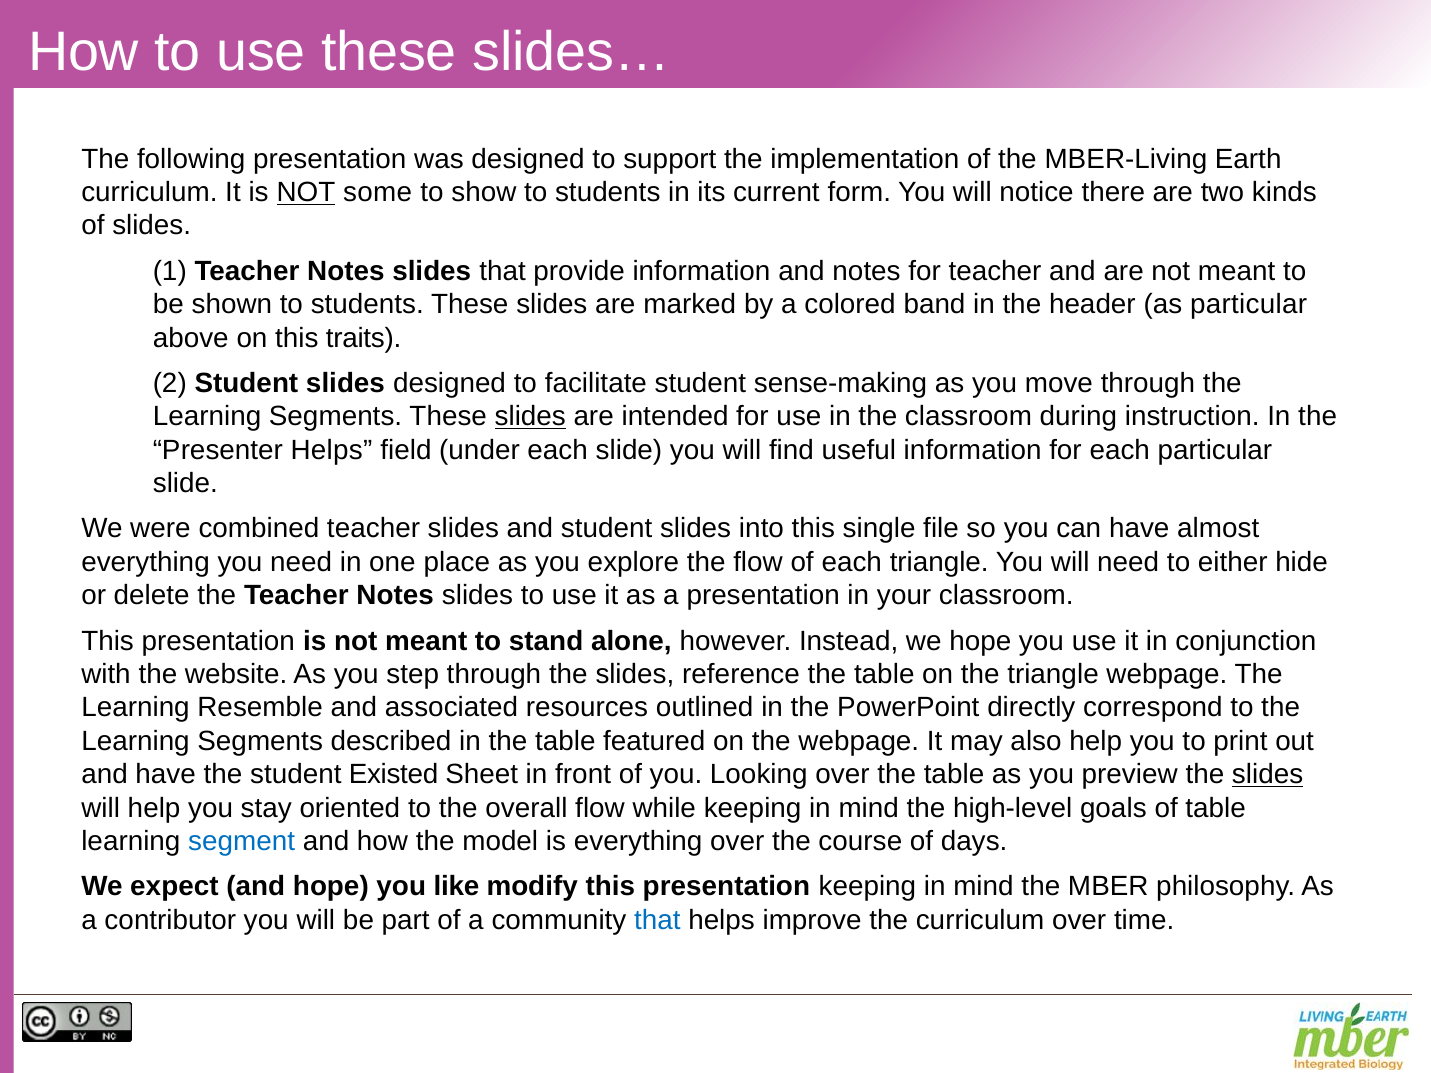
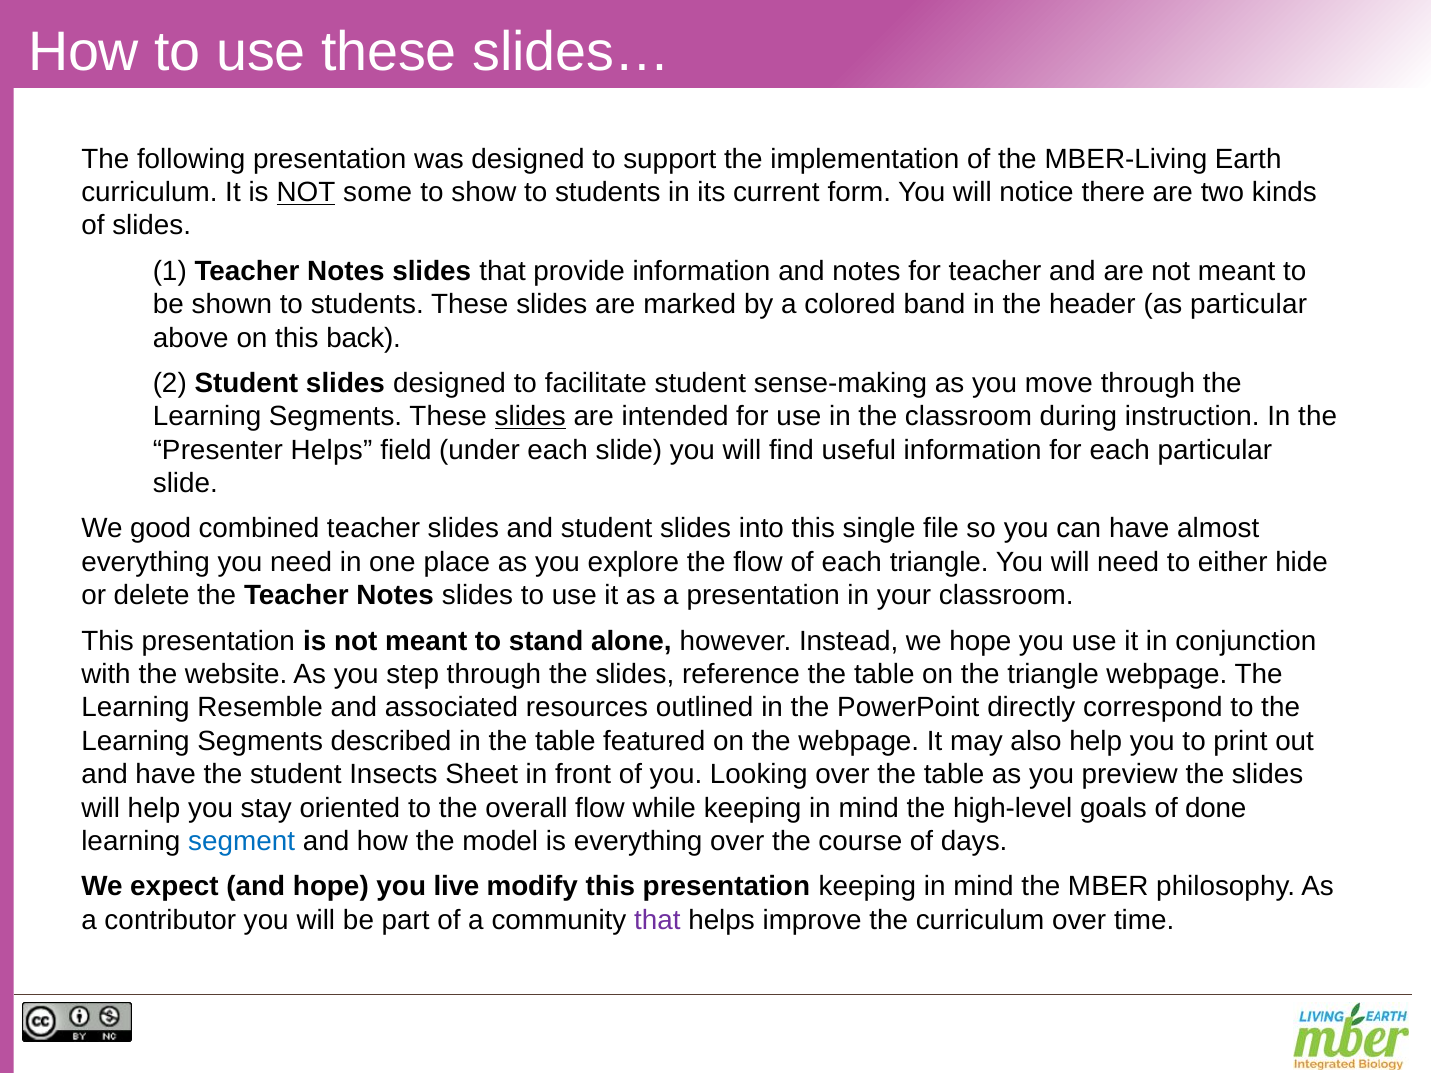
traits: traits -> back (364, 338)
were: were -> good (161, 529)
Existed: Existed -> Insects (393, 775)
slides underline: present -> none (1268, 775)
of table: table -> done (1216, 808)
like: like -> live (456, 887)
that colour: blue -> purple (657, 920)
